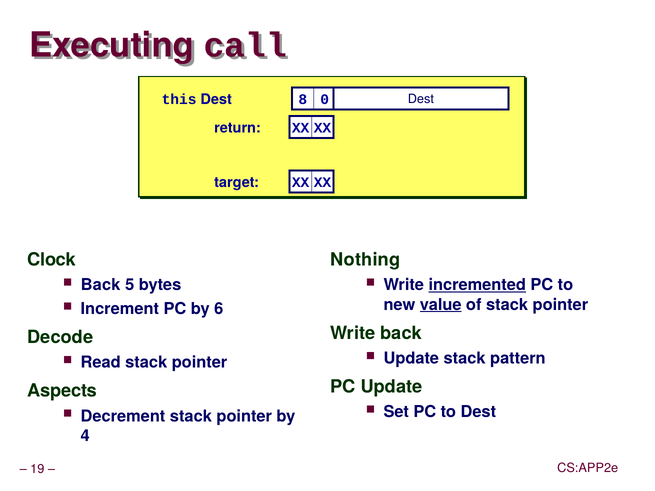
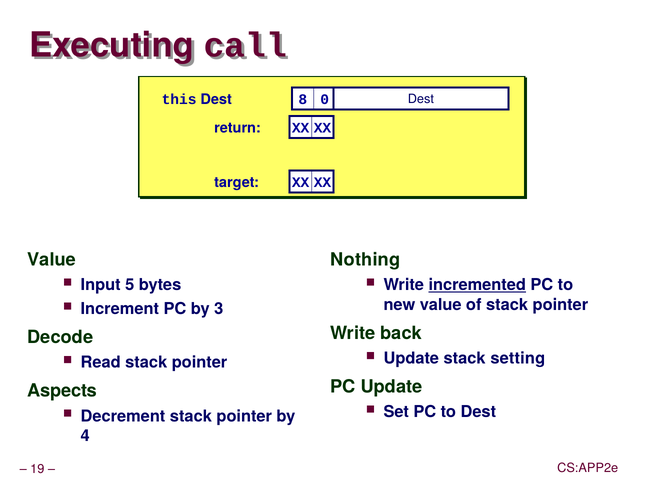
Clock: Clock -> Value (52, 260)
Back: Back -> Input (101, 285)
value underline: present -> none (441, 305)
6: 6 -> 3 (219, 309)
pattern: pattern -> setting (518, 358)
